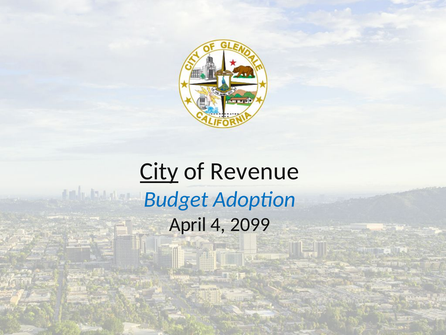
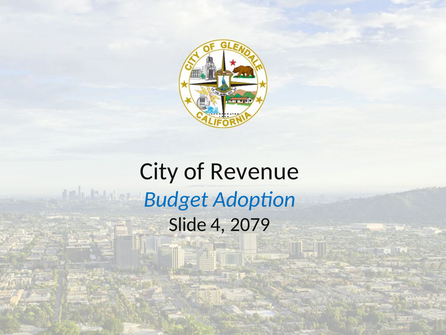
City underline: present -> none (159, 171)
April: April -> Slide (188, 224)
2099: 2099 -> 2079 (250, 224)
